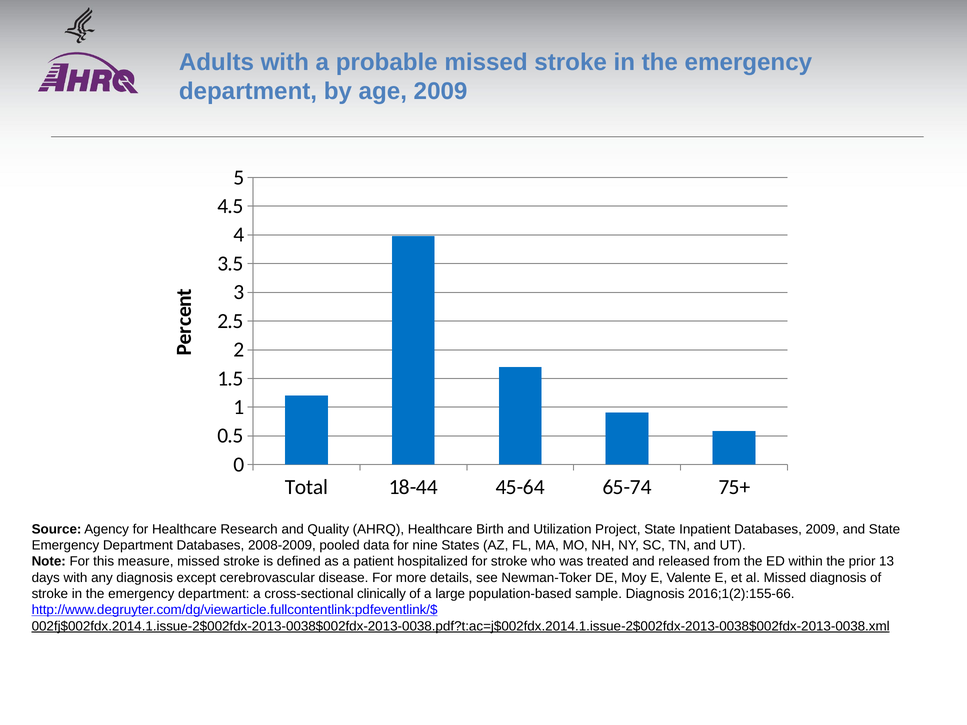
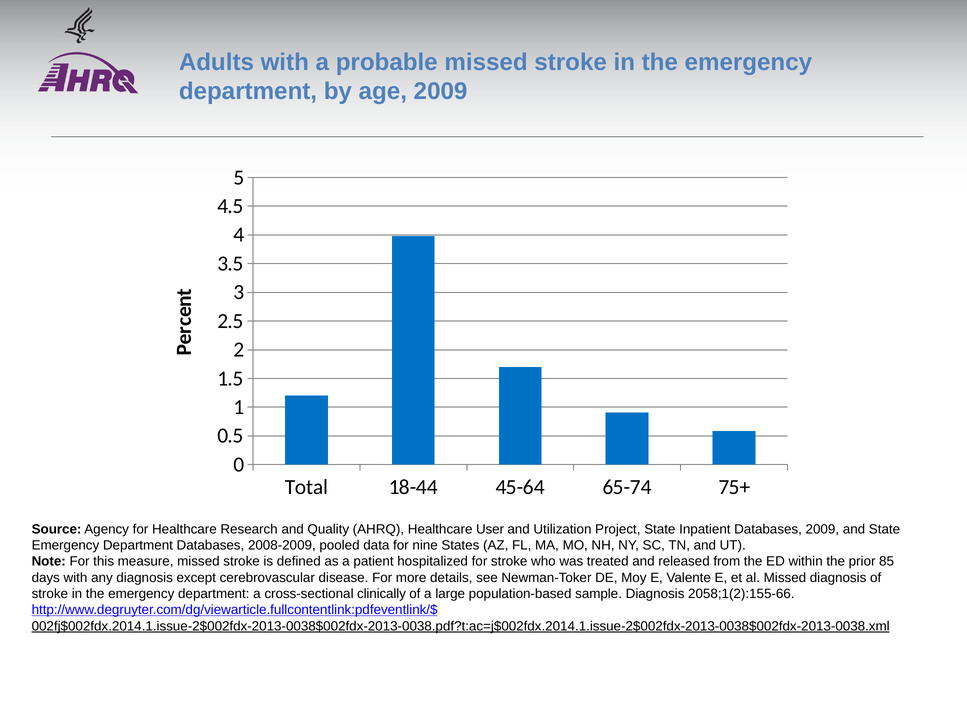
Birth: Birth -> User (490, 529)
13: 13 -> 85 (887, 562)
2016;1(2):155-66: 2016;1(2):155-66 -> 2058;1(2):155-66 (741, 594)
